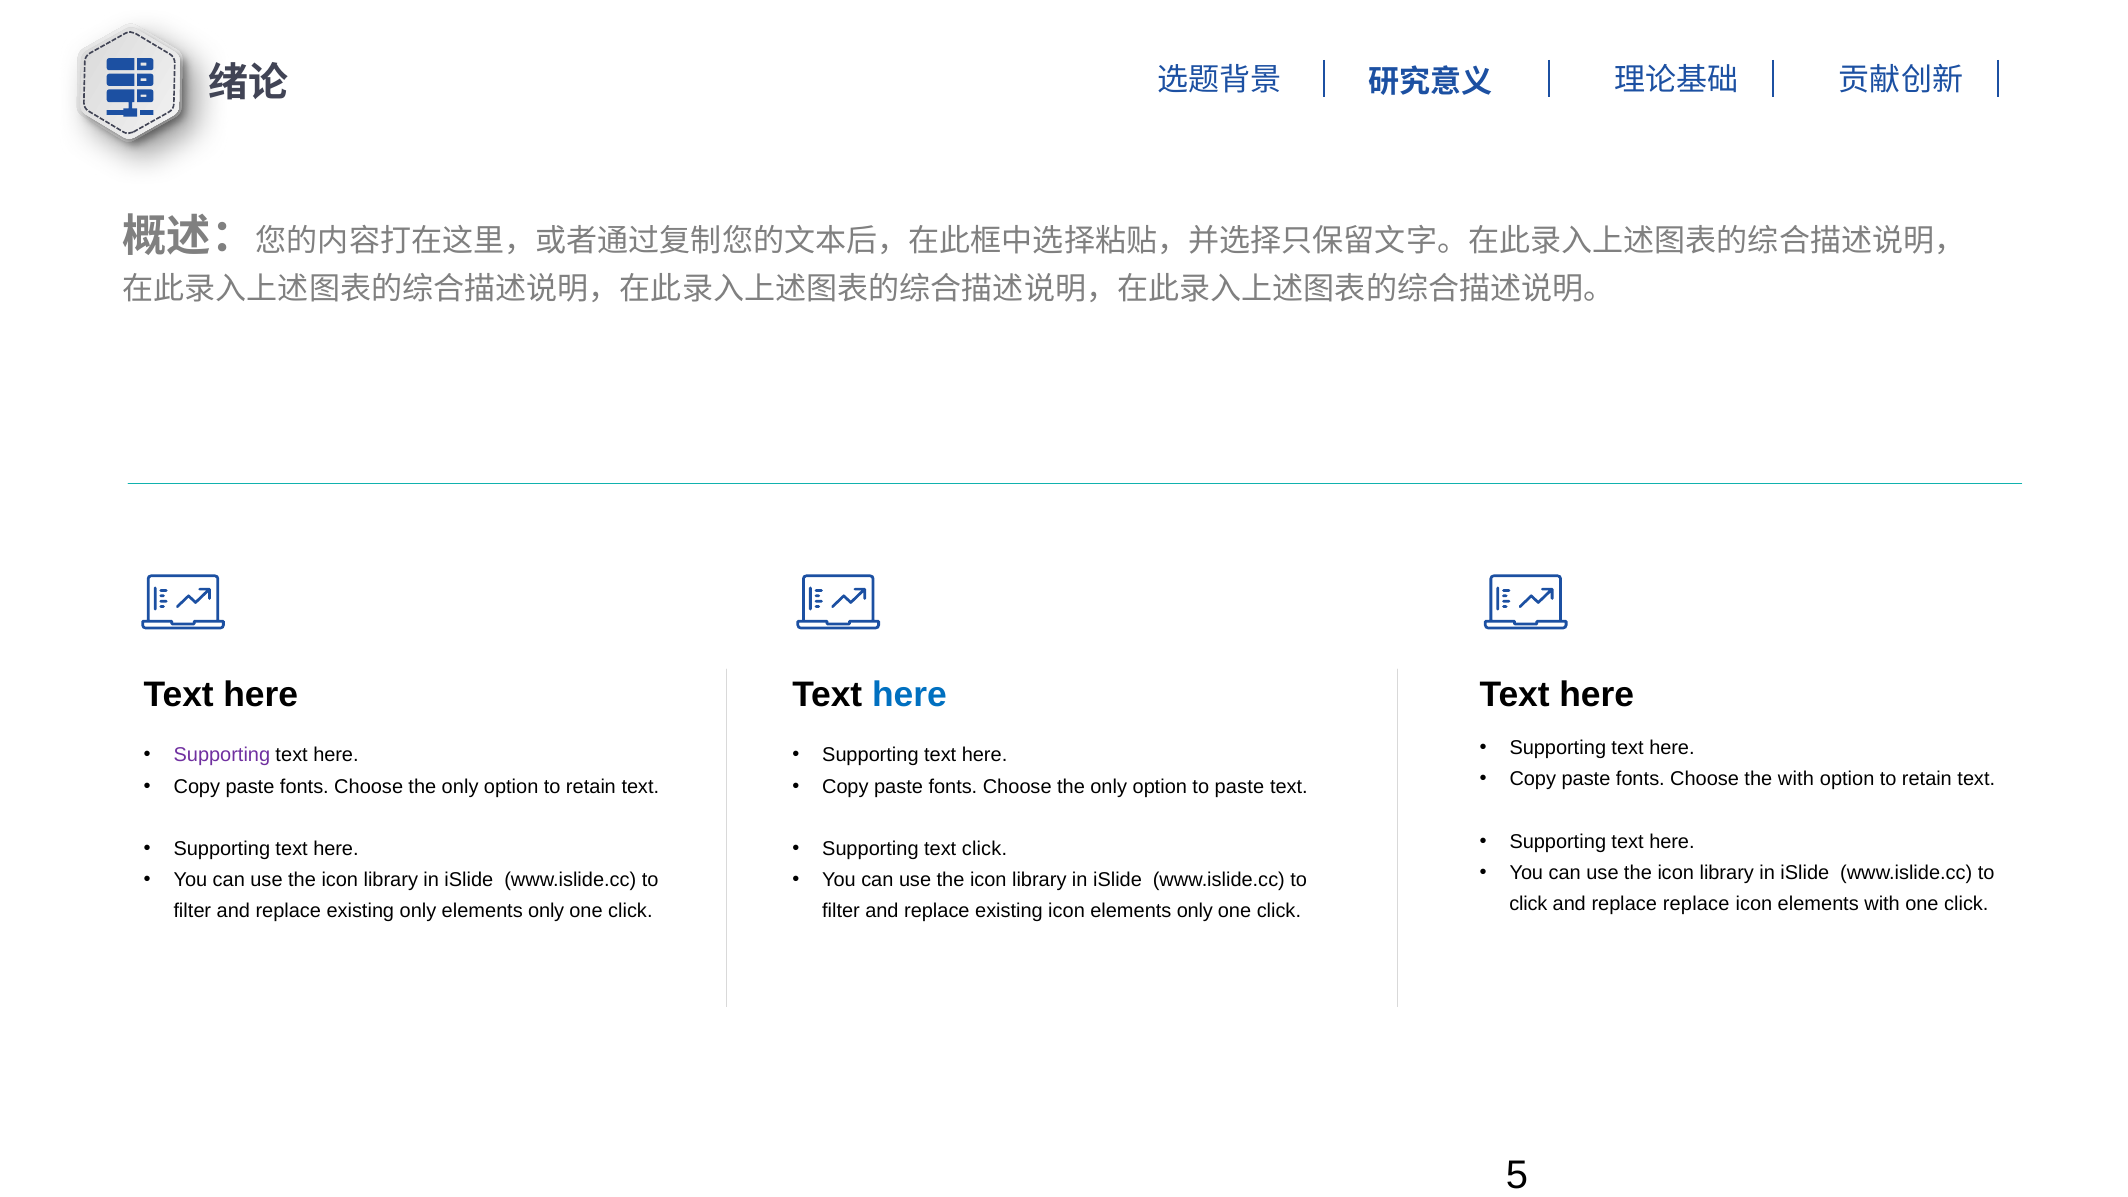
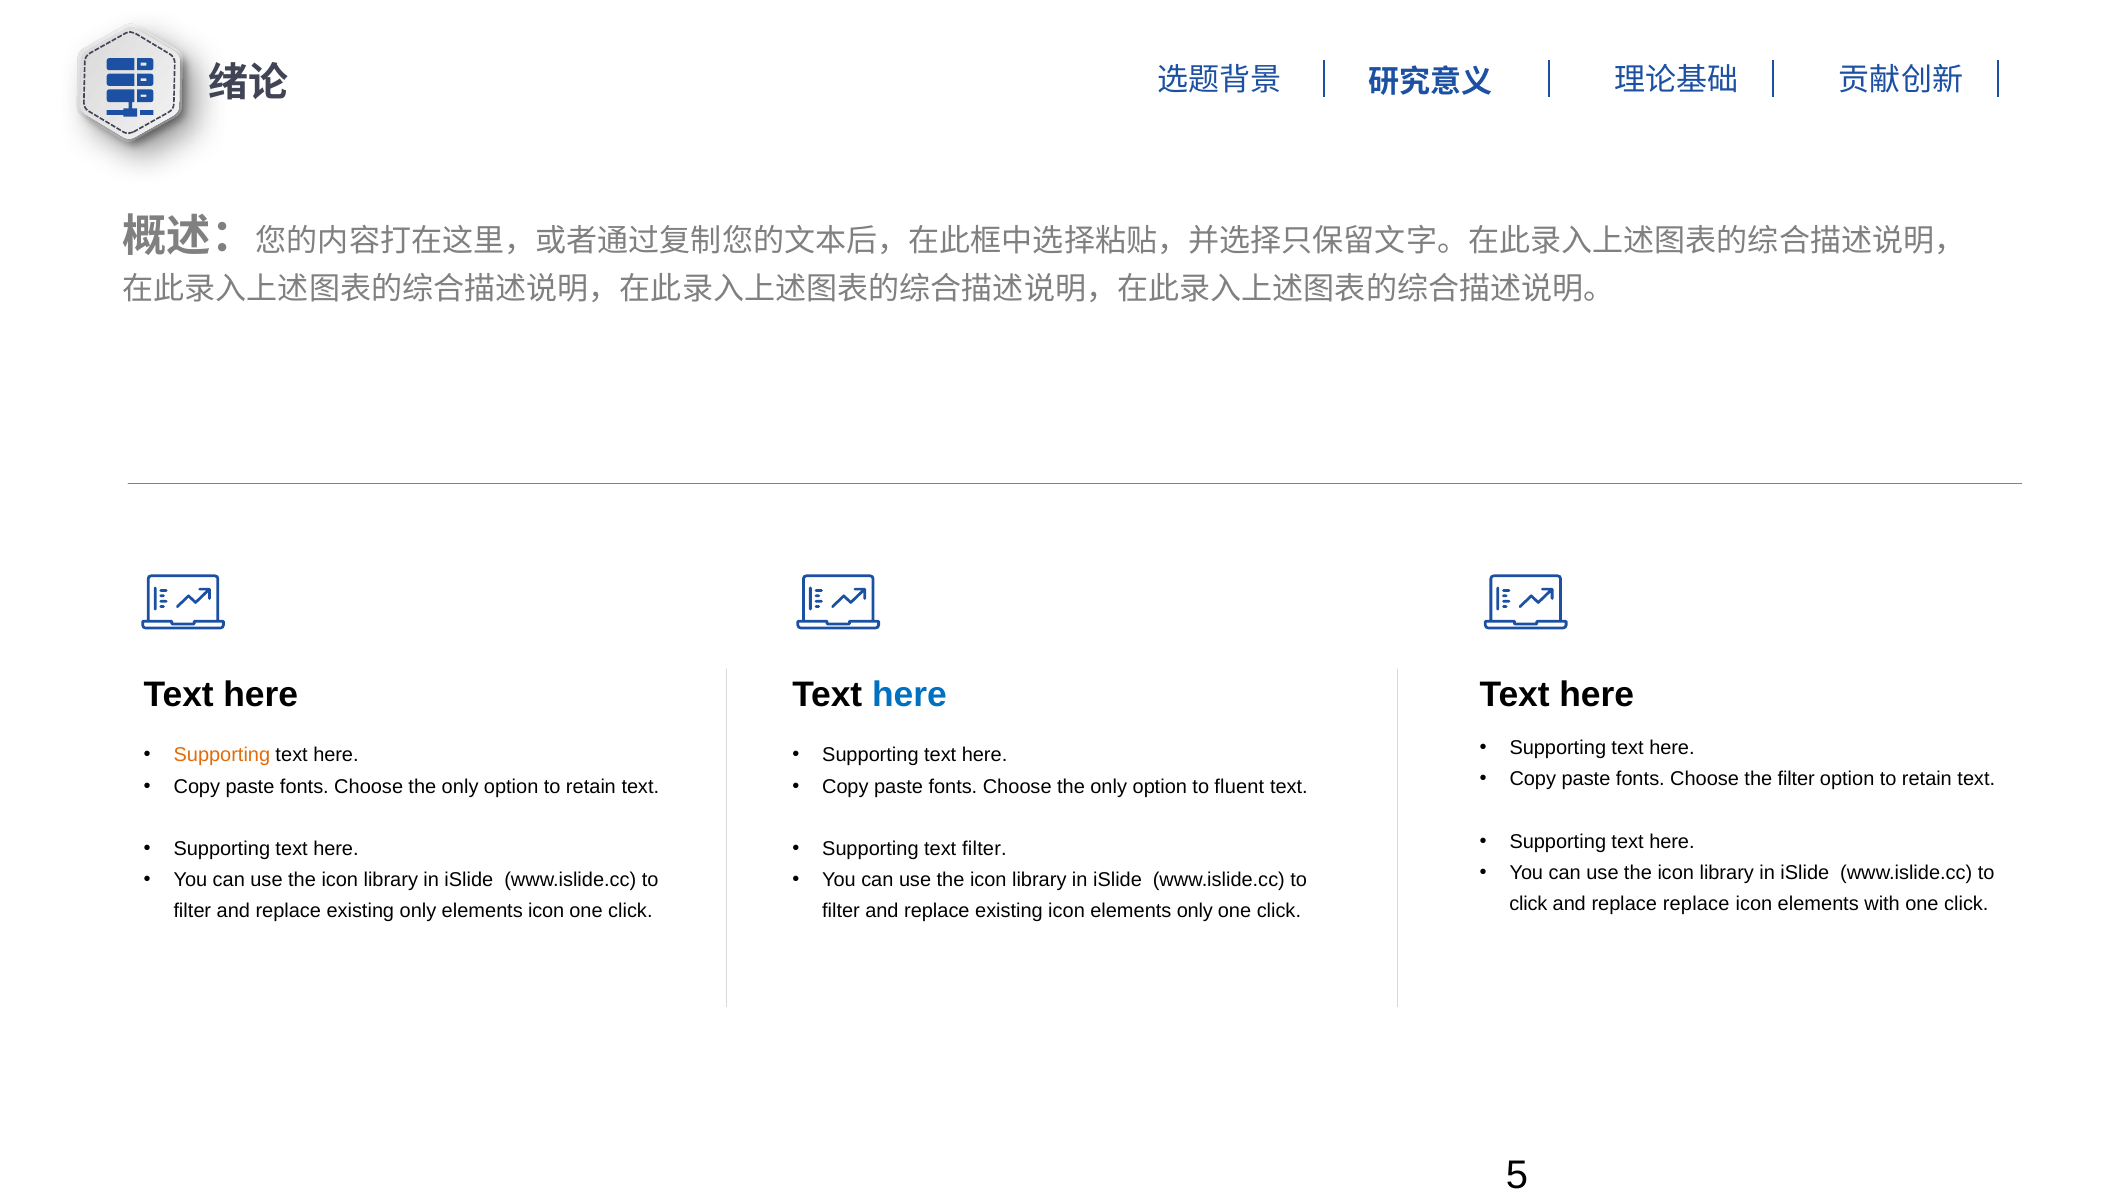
Supporting colour: purple -> orange (222, 755)
the with: with -> filter (1796, 779)
to paste: paste -> fluent (1239, 786)
text click: click -> filter (984, 849)
only: only -> icon (546, 911)
